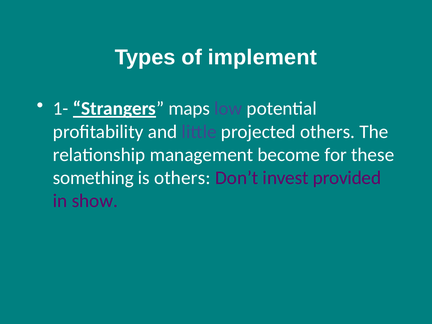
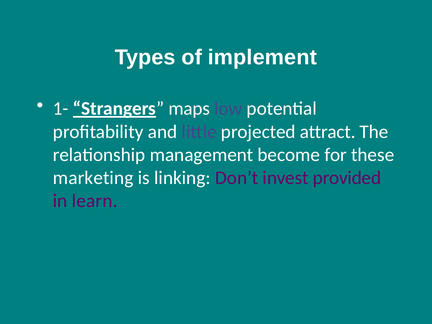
projected others: others -> attract (328, 132)
something: something -> marketing (93, 178)
is others: others -> linking (182, 178)
show: show -> learn (95, 201)
